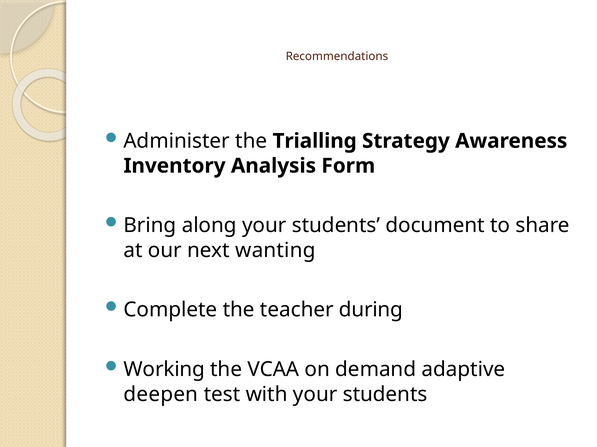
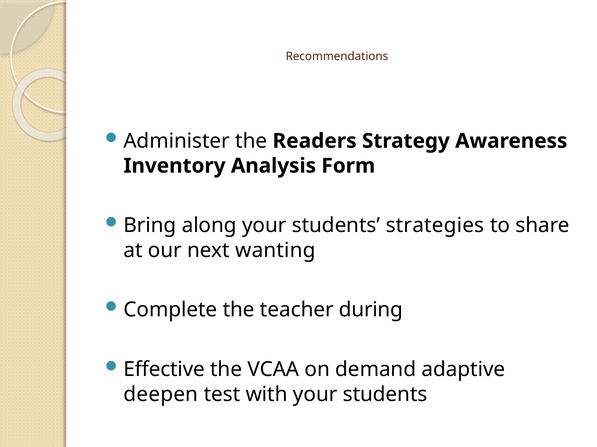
Trialling: Trialling -> Readers (315, 141)
document: document -> strategies (435, 226)
Working: Working -> Effective (164, 370)
